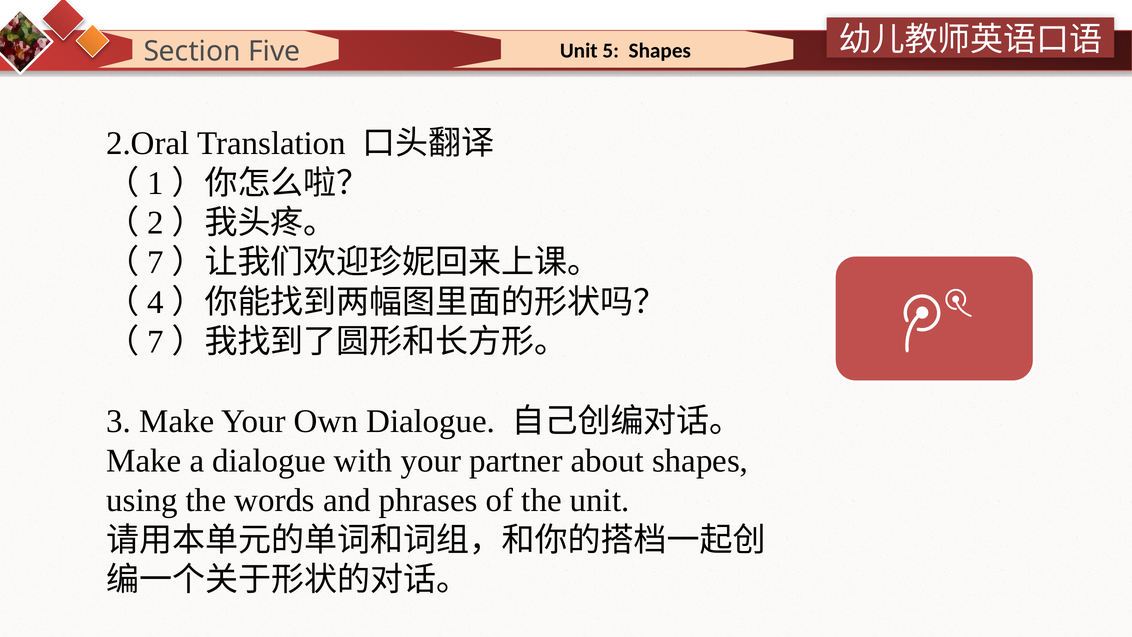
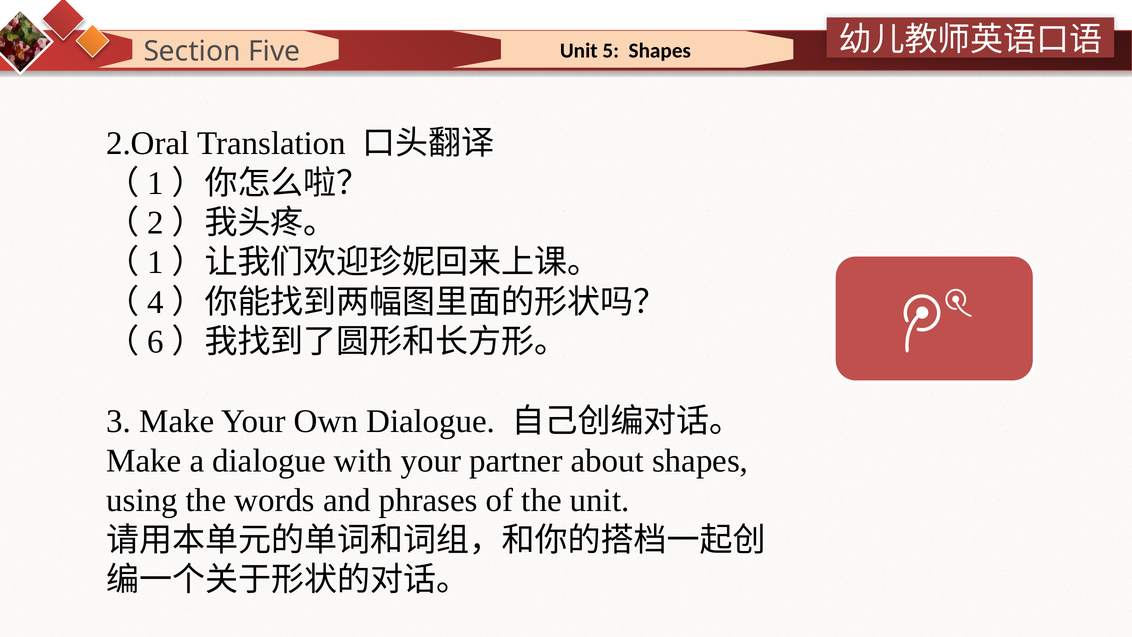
7: 7 -> 1 (155, 262)
7: 7 -> 6 (155, 342)
